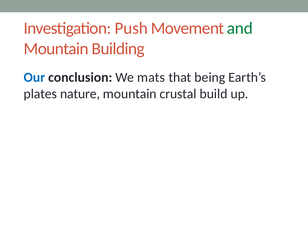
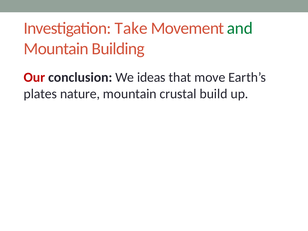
Push: Push -> Take (131, 28)
Our colour: blue -> red (34, 77)
mats: mats -> ideas (151, 77)
being: being -> move (210, 77)
